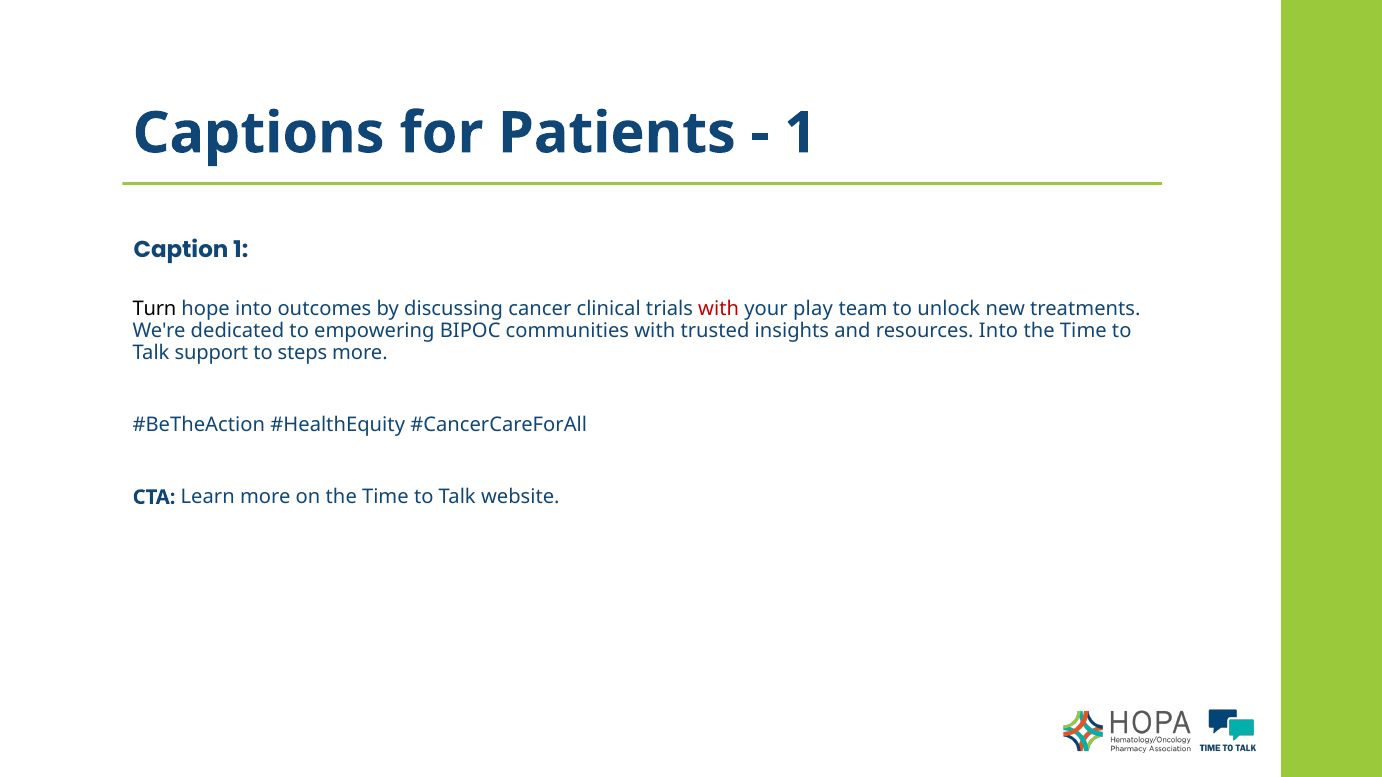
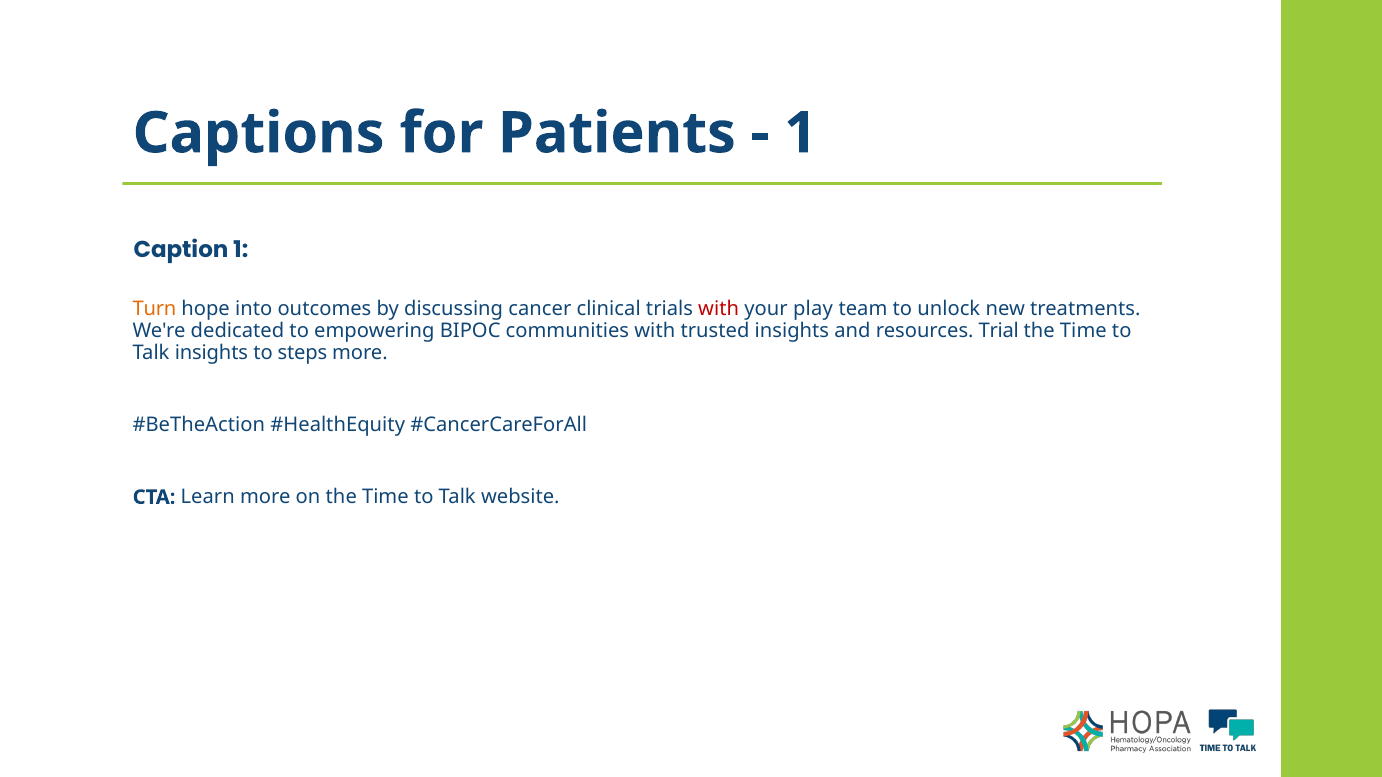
Turn colour: black -> orange (154, 309)
resources Into: Into -> Trial (999, 331)
Talk support: support -> insights (211, 353)
